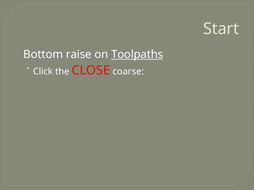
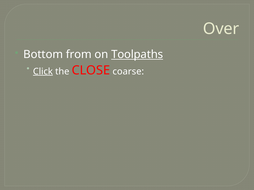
Start: Start -> Over (221, 29)
raise: raise -> from (79, 55)
Click underline: none -> present (43, 72)
